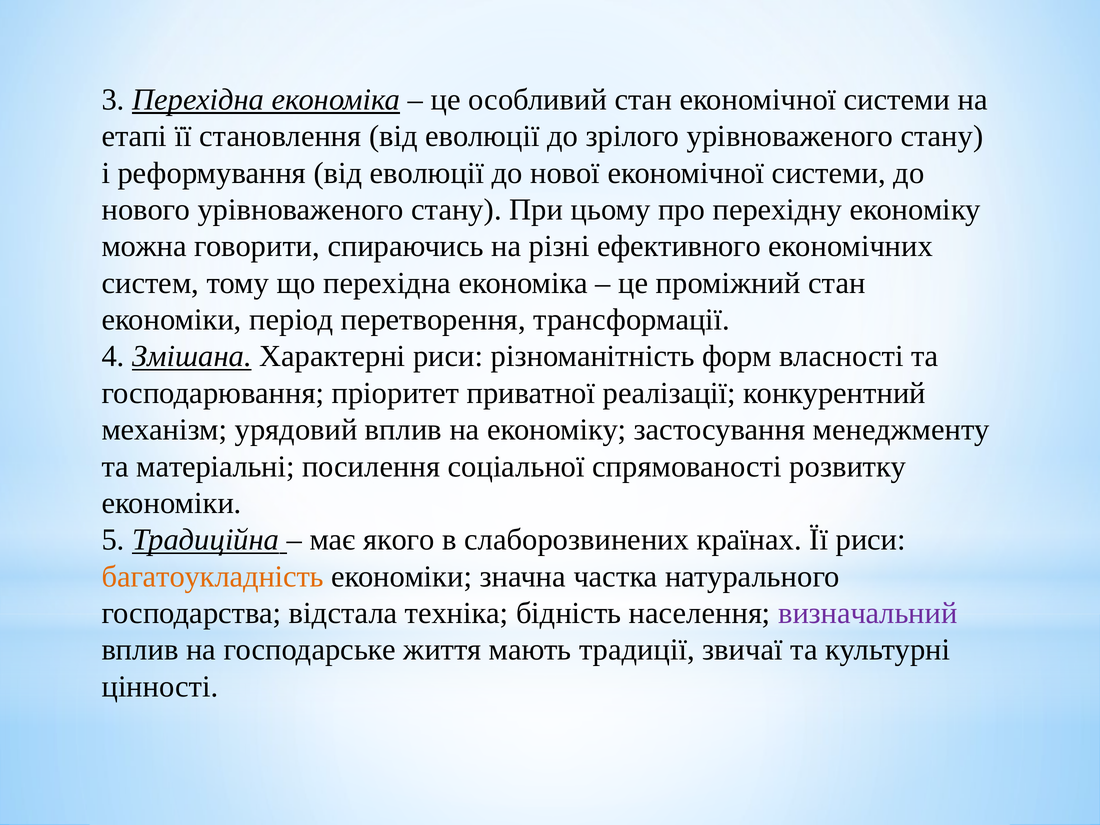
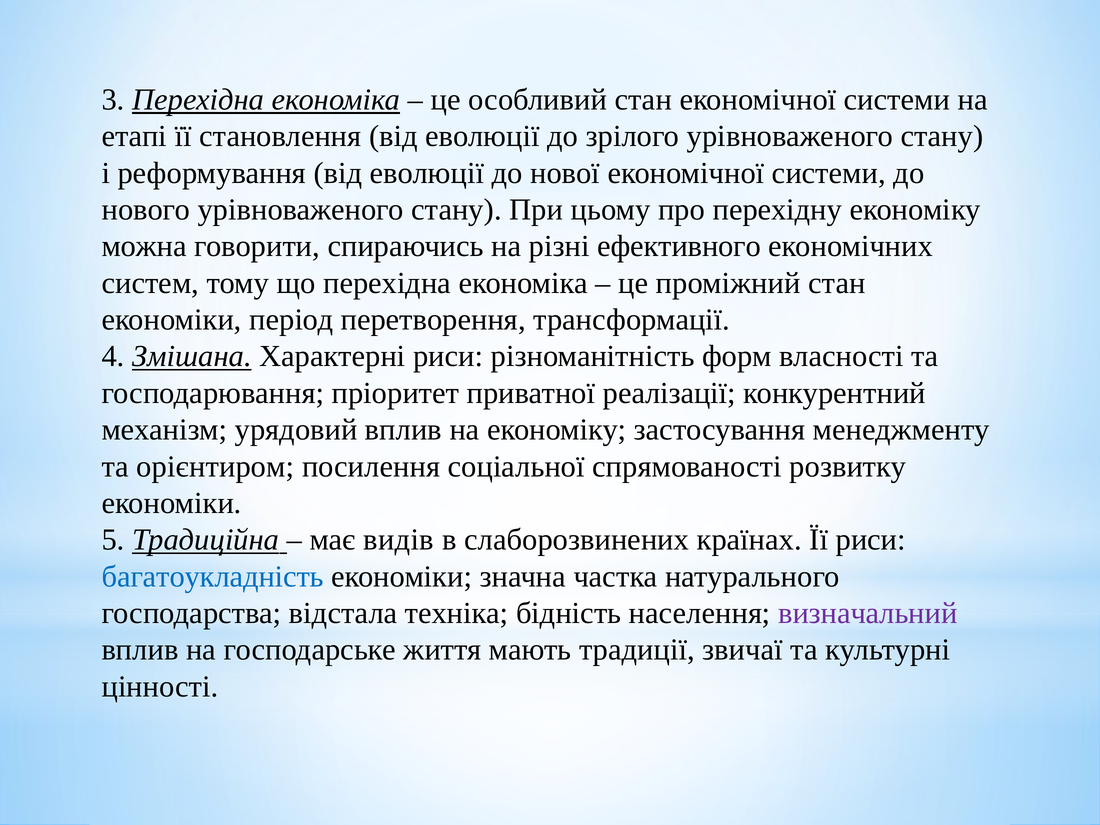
матеріальні: матеріальні -> орієнтиром (215, 466)
якого: якого -> видів (399, 540)
багатоукладність colour: orange -> blue (213, 576)
